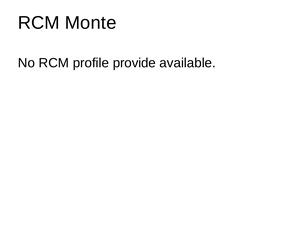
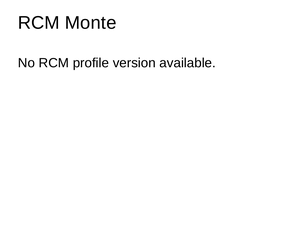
provide: provide -> version (134, 63)
